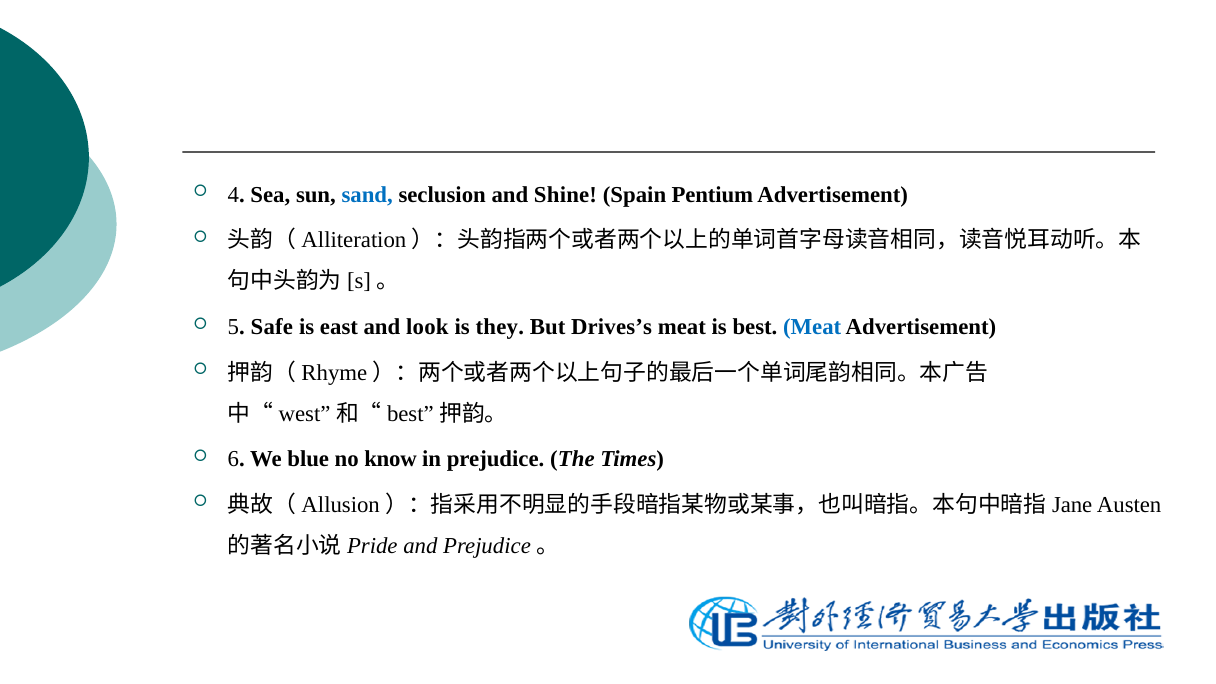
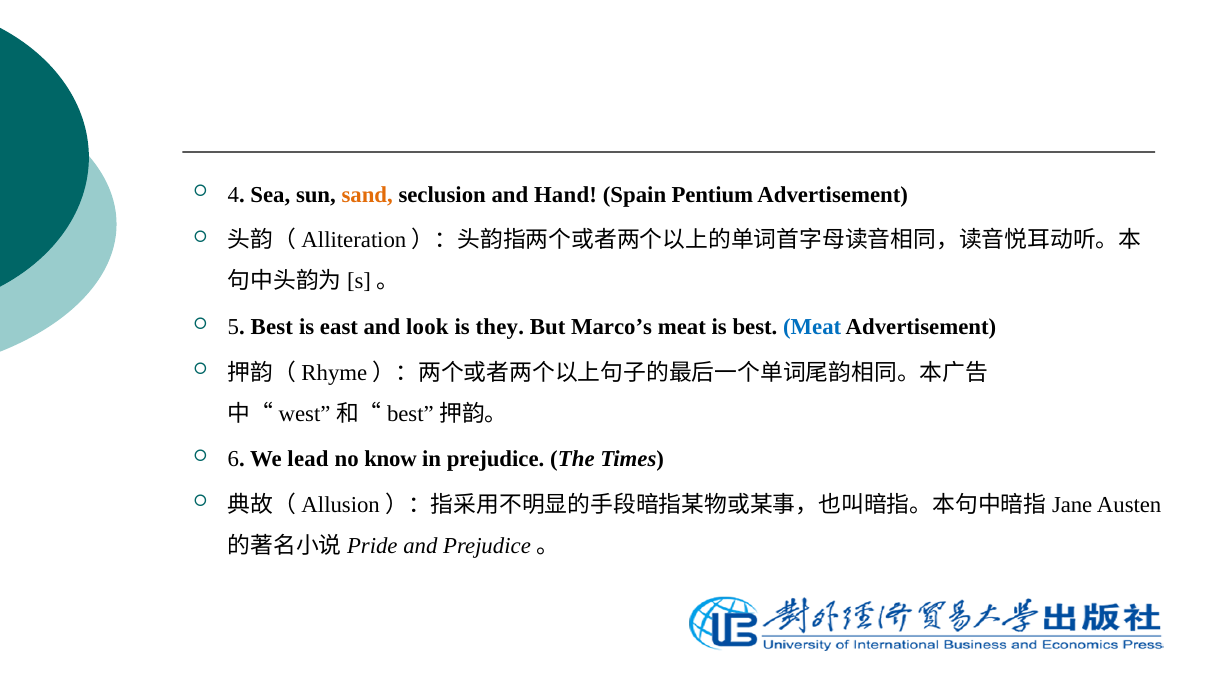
sand colour: blue -> orange (367, 195)
Shine: Shine -> Hand (566, 195)
5 Safe: Safe -> Best (272, 327)
Drives’s: Drives’s -> Marco’s (612, 327)
blue: blue -> lead (308, 459)
